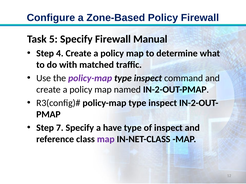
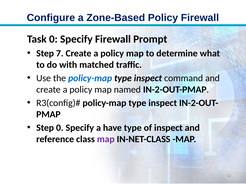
Task 5: 5 -> 0 (53, 39)
Manual: Manual -> Prompt (150, 39)
4: 4 -> 7 (60, 53)
policy-map colour: purple -> blue (90, 78)
Step 7: 7 -> 0 (60, 128)
